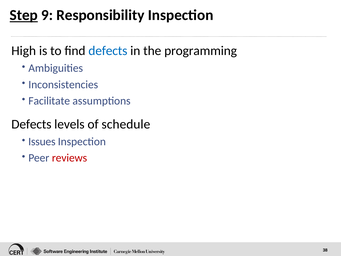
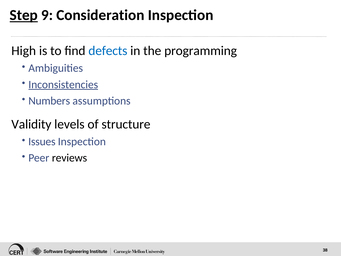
Responsibility: Responsibility -> Consideration (100, 15)
Inconsistencies underline: none -> present (63, 84)
Facilitate: Facilitate -> Numbers (49, 101)
Defects: Defects -> Validity (31, 124)
schedule: schedule -> structure (126, 124)
reviews colour: red -> black (69, 158)
